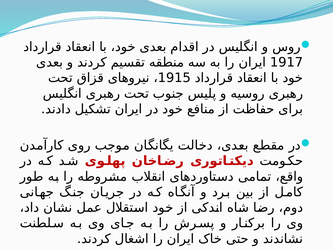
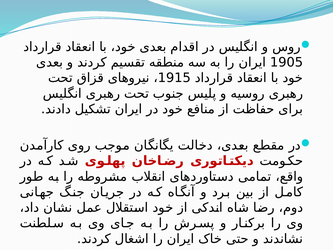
1917: 1917 -> 1905 (287, 62)
